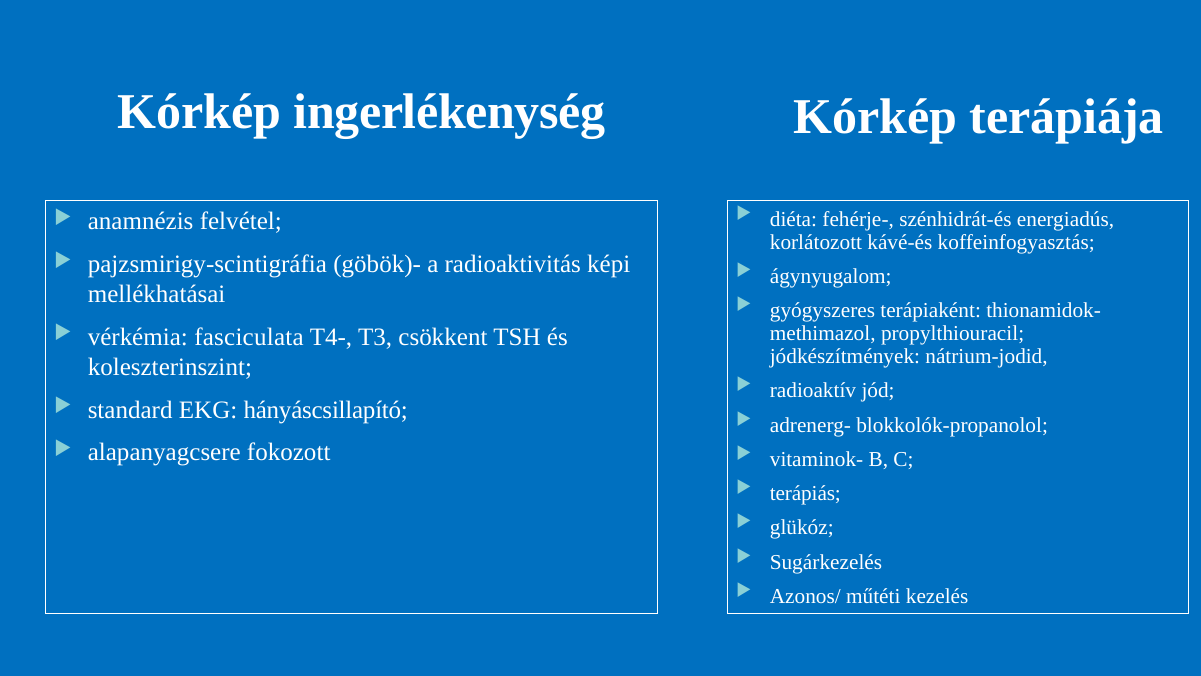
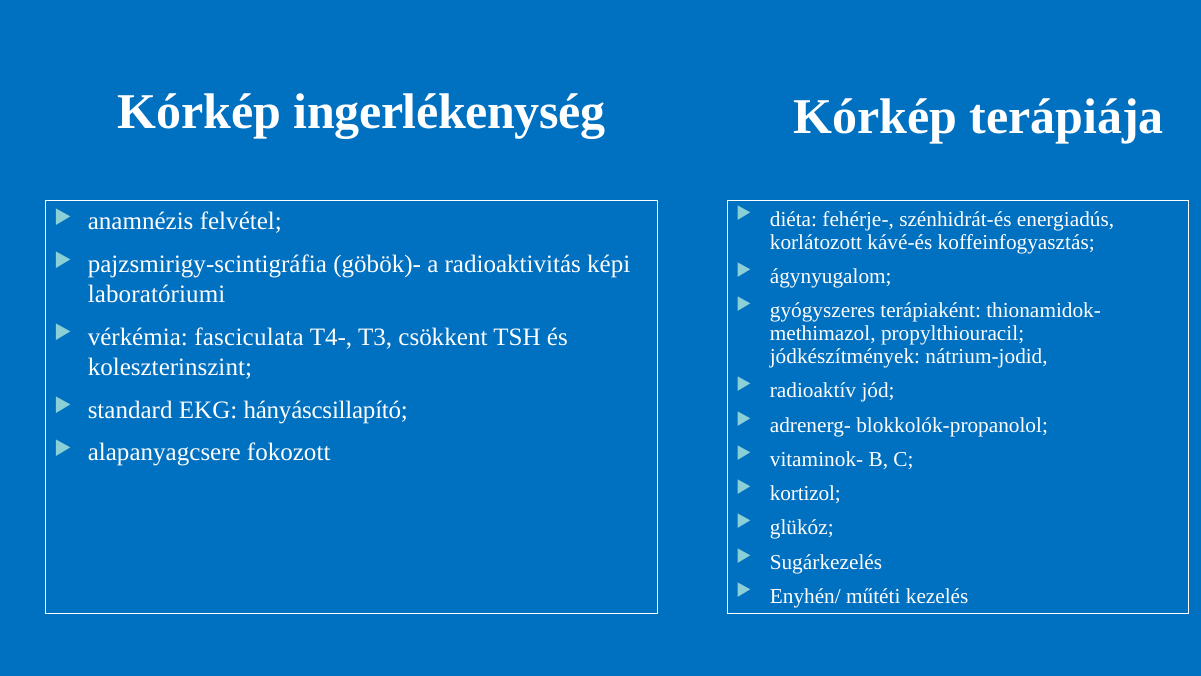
mellékhatásai: mellékhatásai -> laboratóriumi (157, 294)
terápiás: terápiás -> kortizol (805, 493)
Azonos/: Azonos/ -> Enyhén/ (805, 596)
